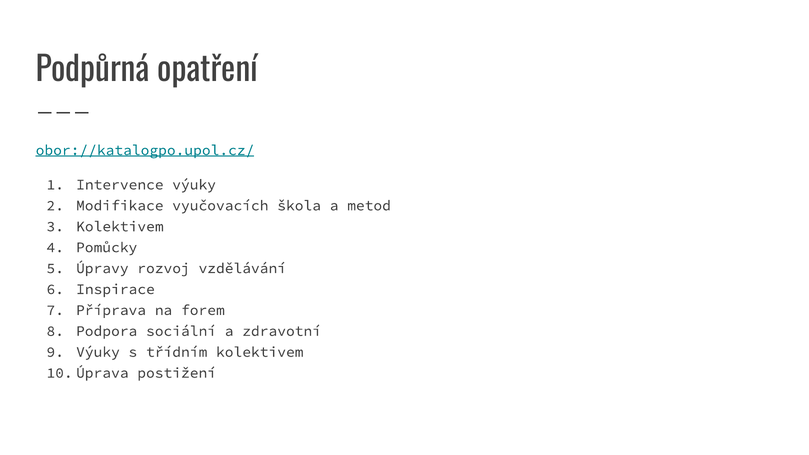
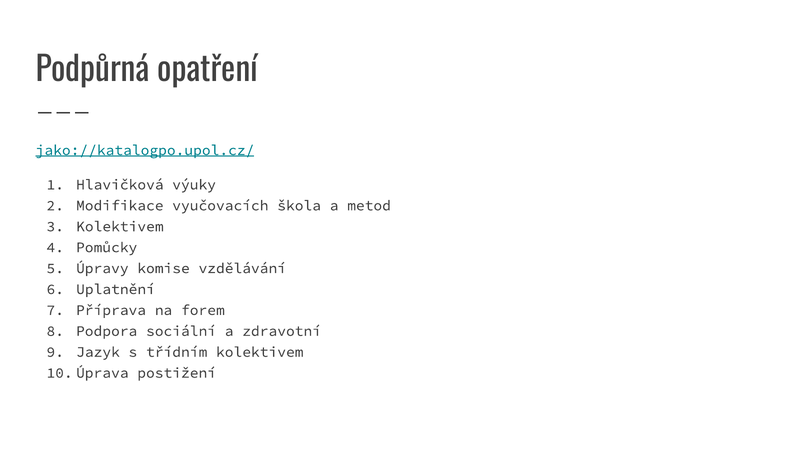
obor://katalogpo.upol.cz/: obor://katalogpo.upol.cz/ -> jako://katalogpo.upol.cz/ (145, 150)
Intervence: Intervence -> Hlavičková (120, 185)
rozvoj: rozvoj -> komise (164, 268)
Inspirace: Inspirace -> Uplatnění (115, 289)
Výuky: Výuky -> Jazyk (98, 352)
